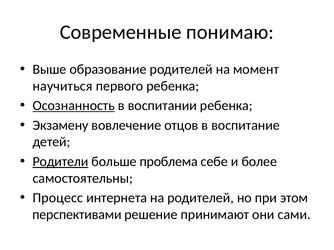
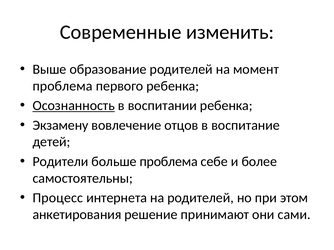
понимаю: понимаю -> изменить (230, 32)
научиться: научиться -> проблема (63, 86)
Родители underline: present -> none (60, 162)
перспективами: перспективами -> анкетирования (77, 215)
